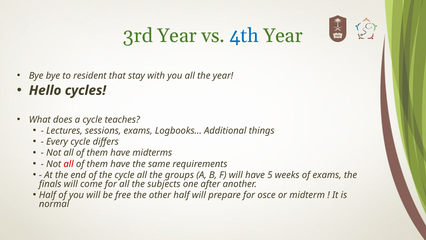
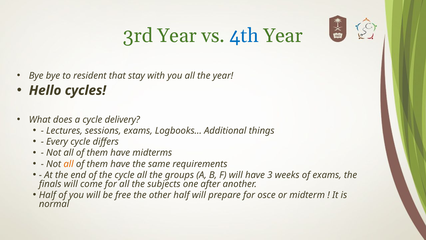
teaches: teaches -> delivery (122, 120)
all colour: red -> orange (69, 164)
5: 5 -> 3 (270, 175)
